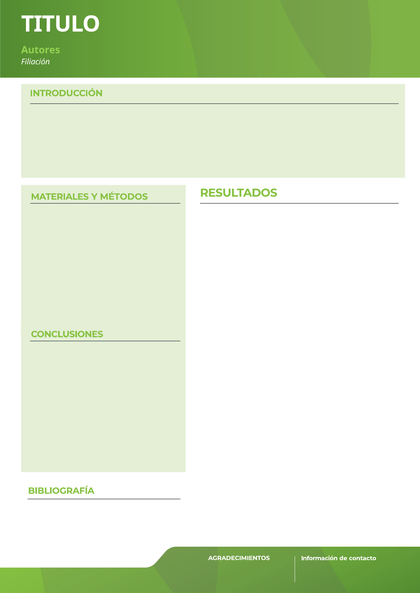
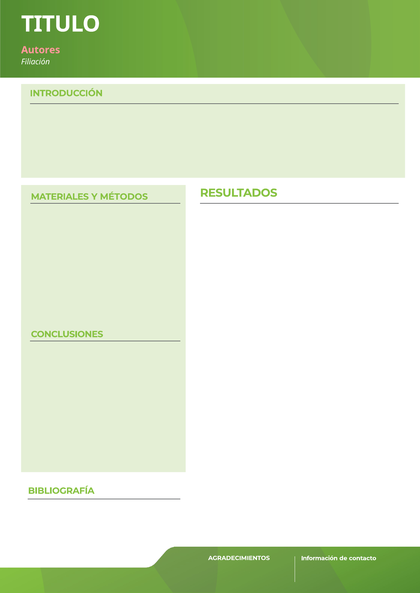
Autores colour: light green -> pink (41, 50)
